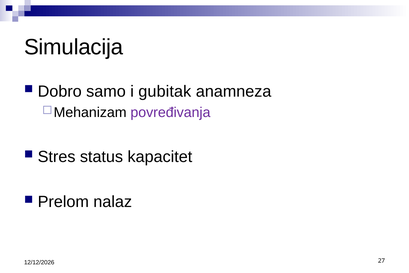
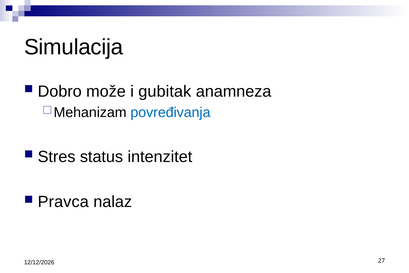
samo: samo -> može (106, 91)
povređivanja colour: purple -> blue (170, 112)
kapacitet: kapacitet -> intenzitet (160, 156)
Prelom: Prelom -> Pravca (63, 202)
